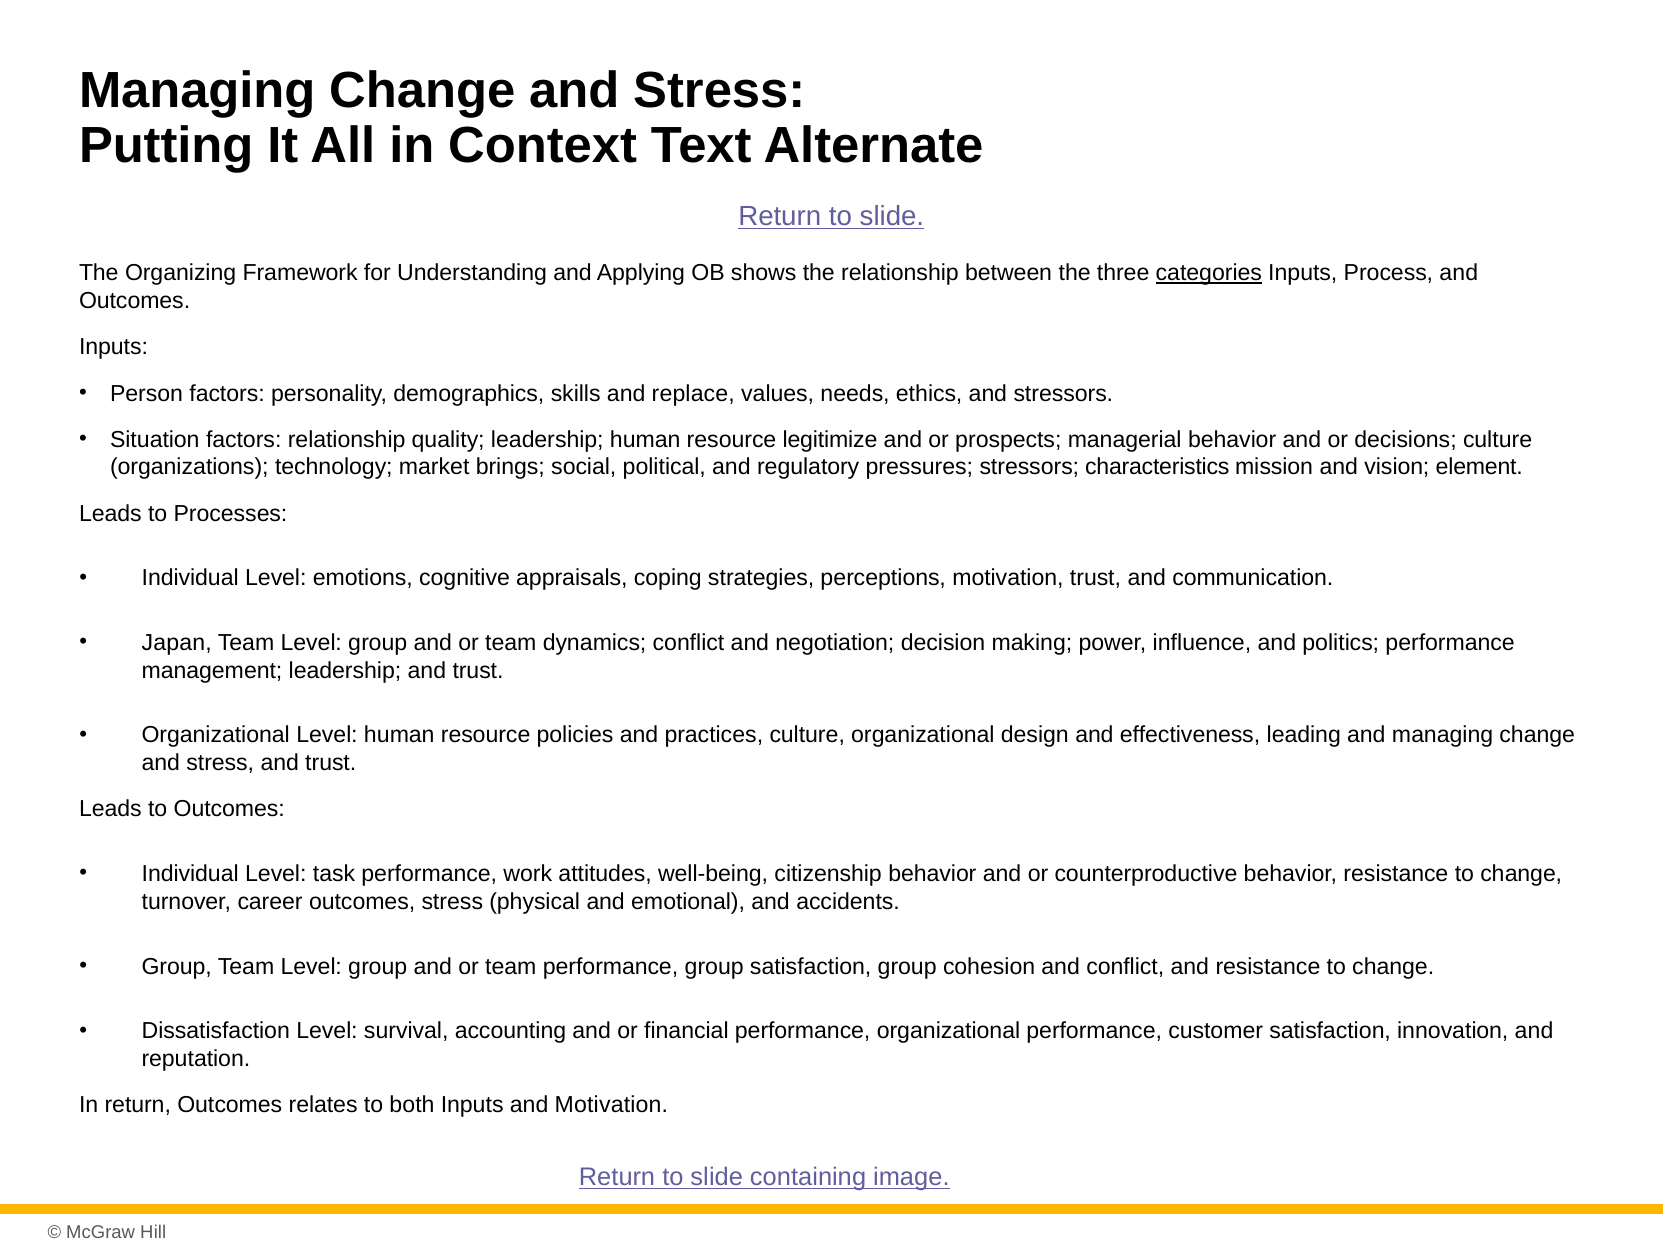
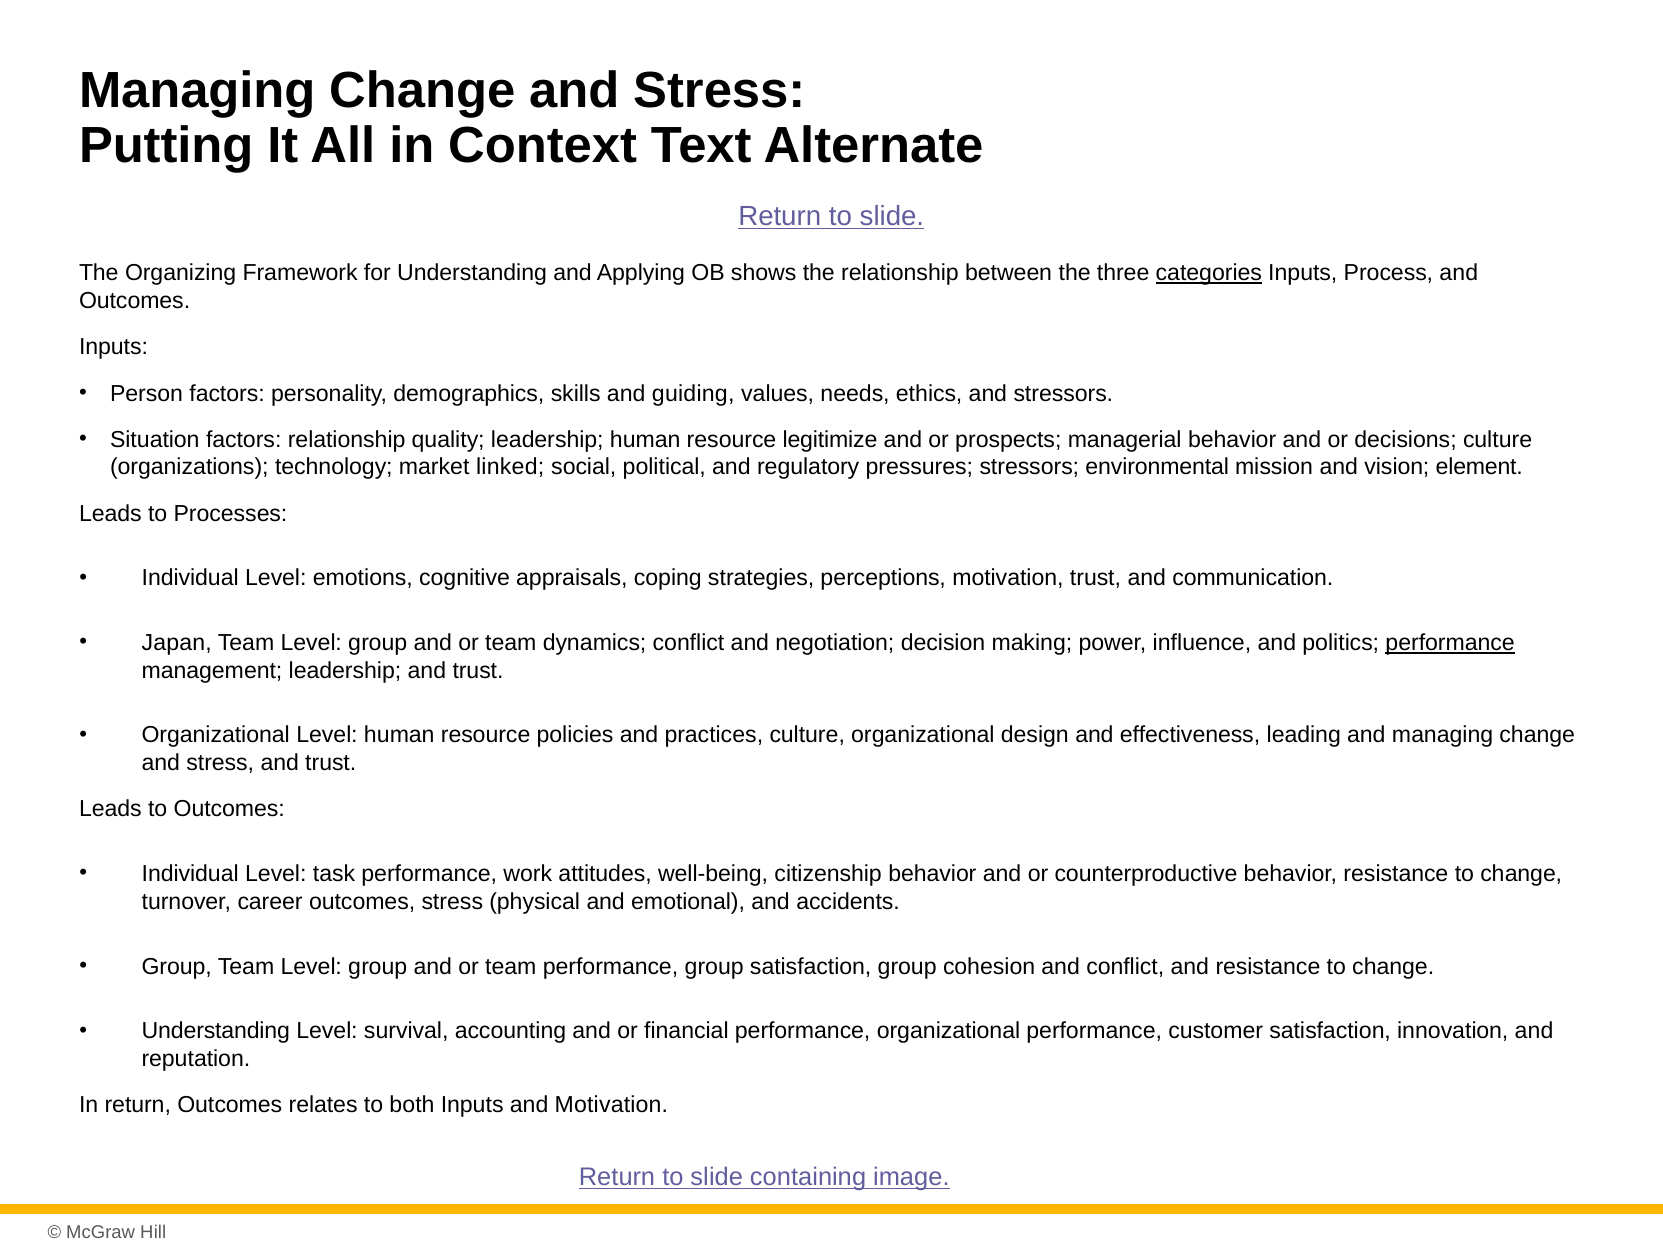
replace: replace -> guiding (693, 393)
brings: brings -> linked (510, 467)
characteristics: characteristics -> environmental (1157, 467)
performance underline: none -> present (1450, 643)
Dissatisfaction: Dissatisfaction -> Understanding (216, 1031)
